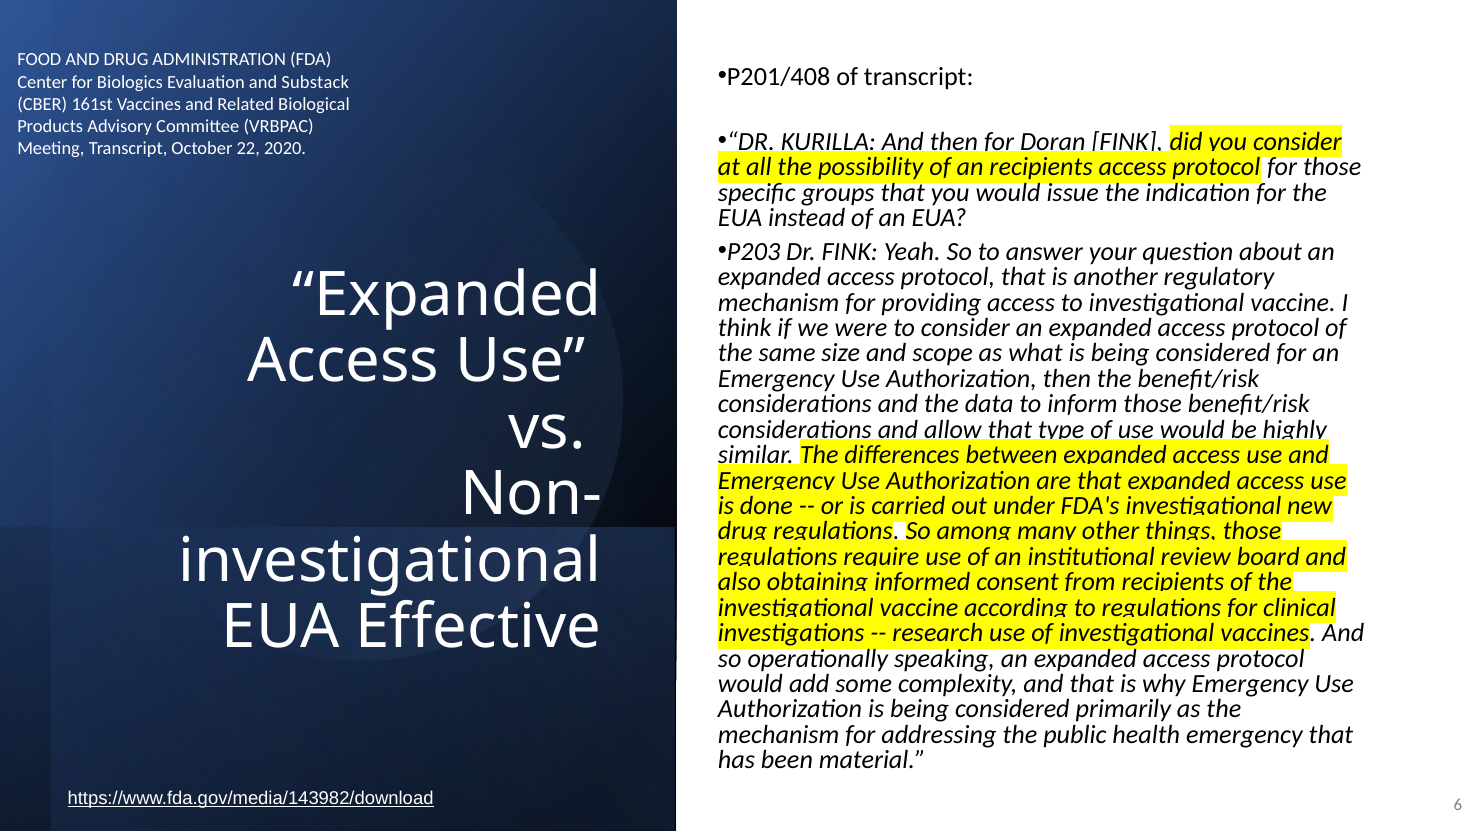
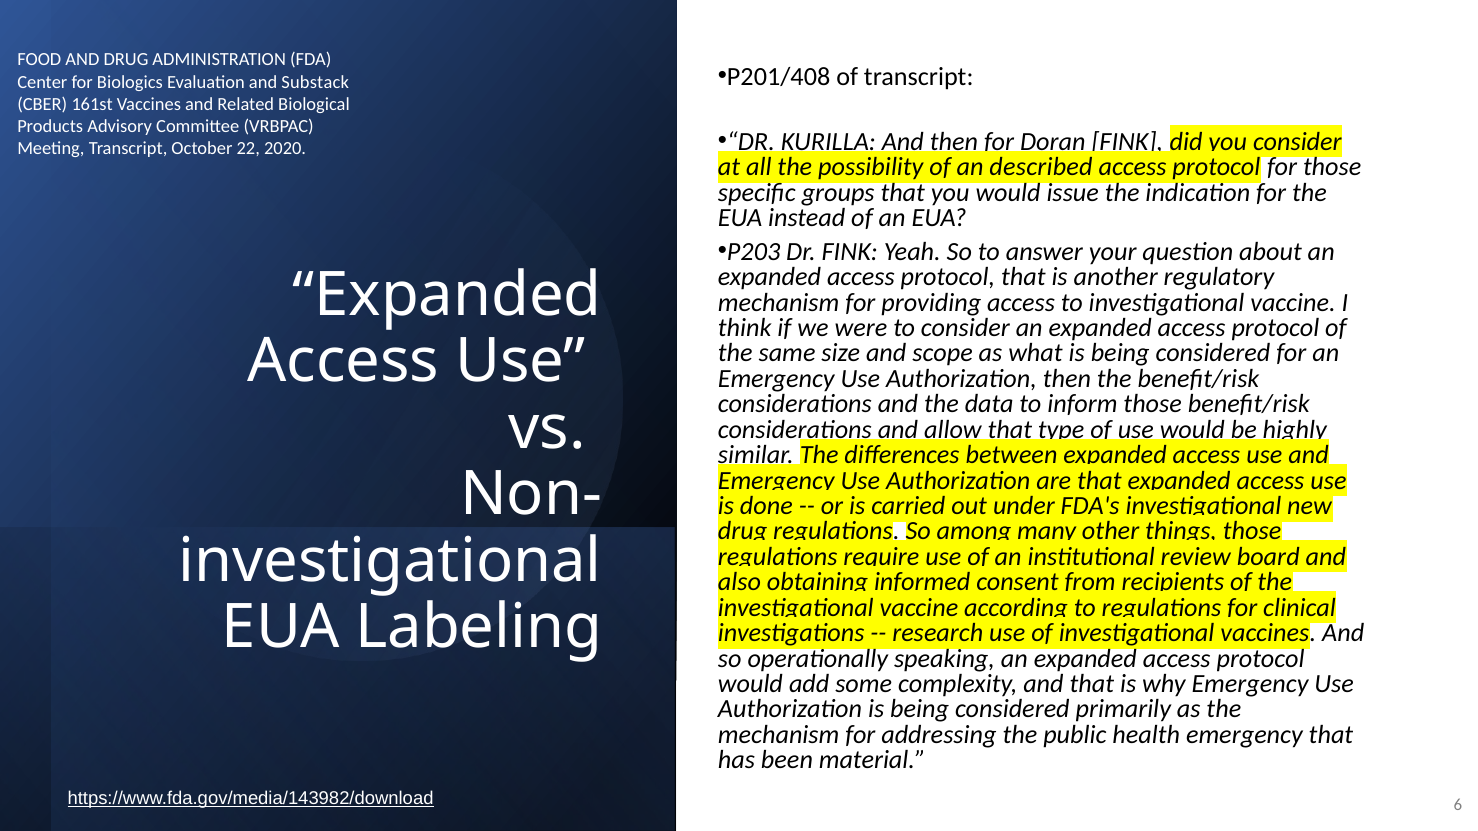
an recipients: recipients -> described (1041, 167)
Effective: Effective -> Labeling (479, 628)
